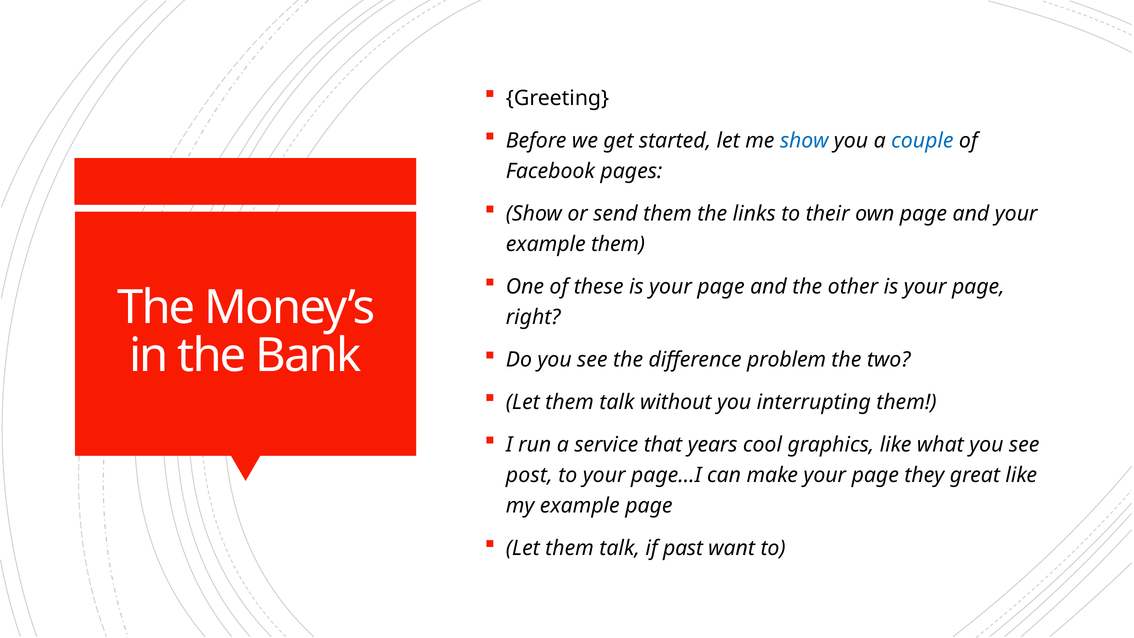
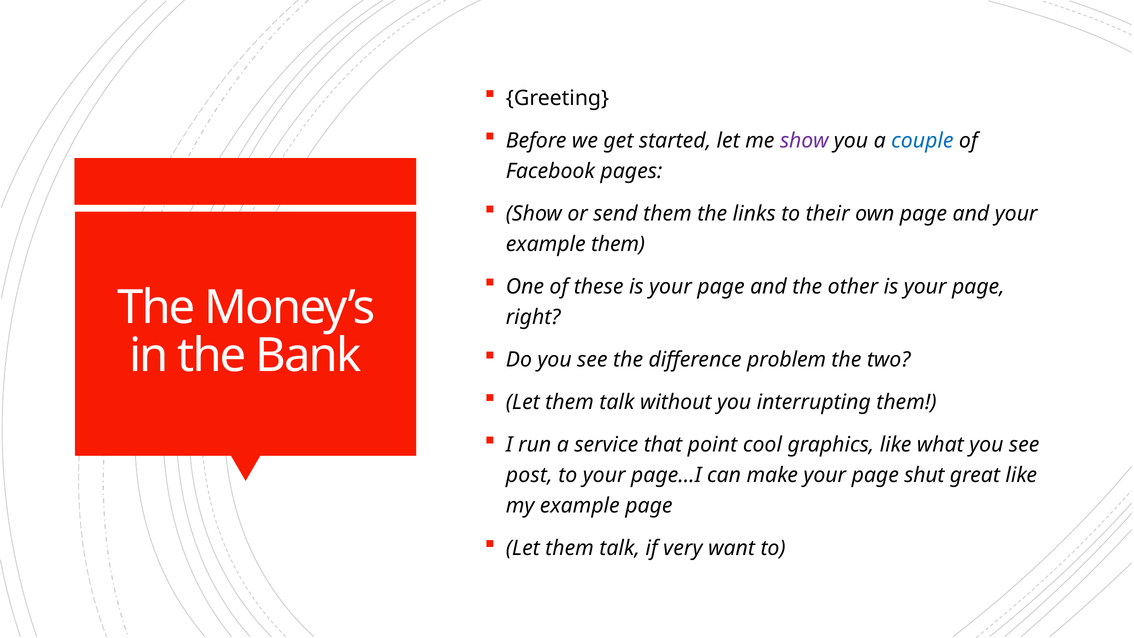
show colour: blue -> purple (804, 141)
years: years -> point (713, 445)
they: they -> shut (924, 475)
past: past -> very (683, 548)
